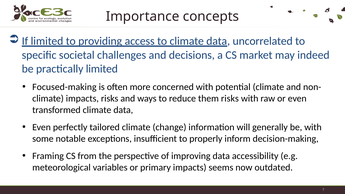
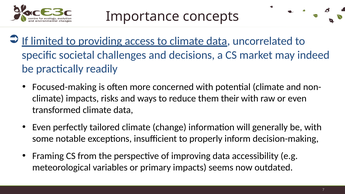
practically limited: limited -> readily (102, 69)
them risks: risks -> their (230, 99)
